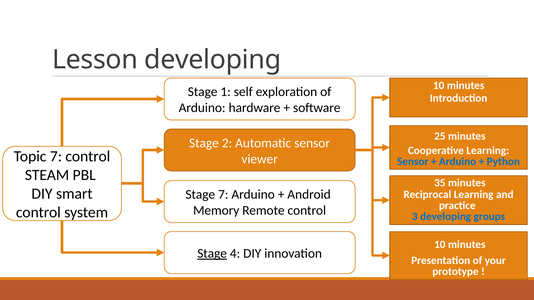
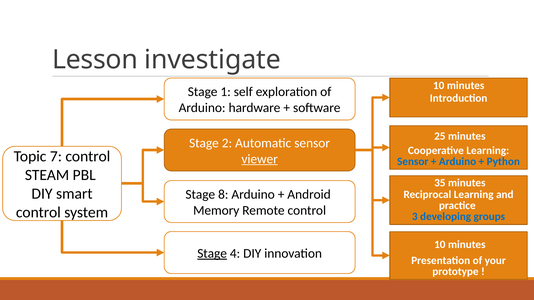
Lesson developing: developing -> investigate (213, 60)
viewer underline: none -> present (260, 159)
Stage 7: 7 -> 8 (223, 195)
